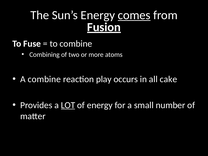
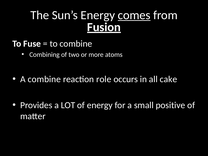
play: play -> role (104, 79)
LOT underline: present -> none (68, 105)
number: number -> positive (170, 105)
